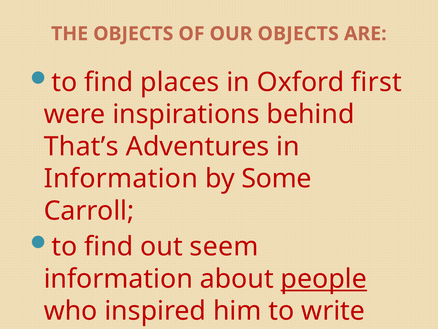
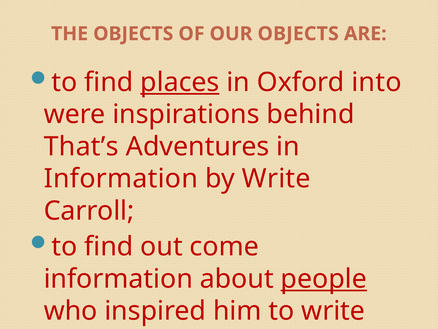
places underline: none -> present (180, 82)
first: first -> into (377, 82)
by Some: Some -> Write (276, 178)
seem: seem -> come (224, 246)
